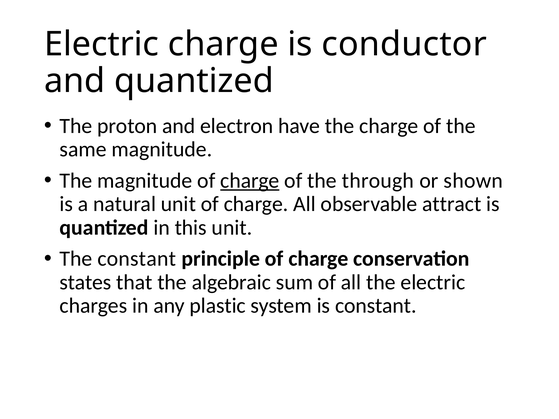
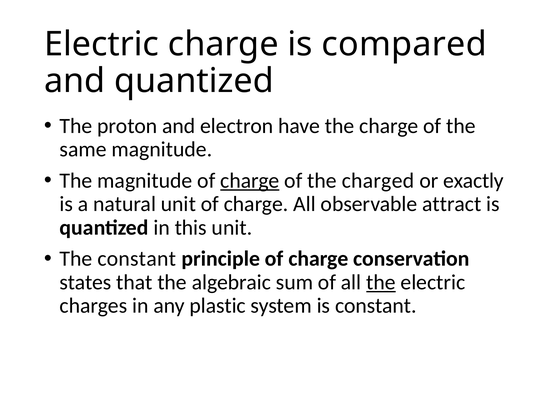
conductor: conductor -> compared (404, 44)
through: through -> charged (378, 181)
shown: shown -> exactly (473, 181)
the underline: none -> present (381, 282)
